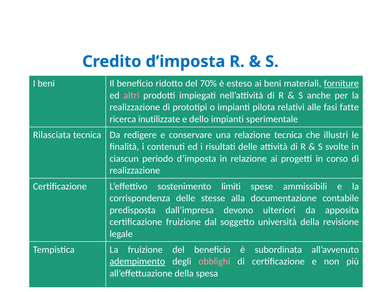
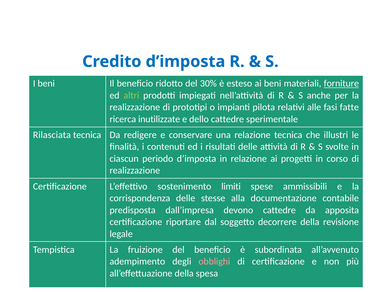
70%: 70% -> 30% (208, 83)
altri colour: pink -> light green (131, 95)
dello impianti: impianti -> cattedre (227, 119)
devono ulteriori: ulteriori -> cattedre (279, 210)
certificazione fruizione: fruizione -> riportare (183, 222)
università: università -> decorrere (277, 222)
adempimento underline: present -> none (137, 261)
